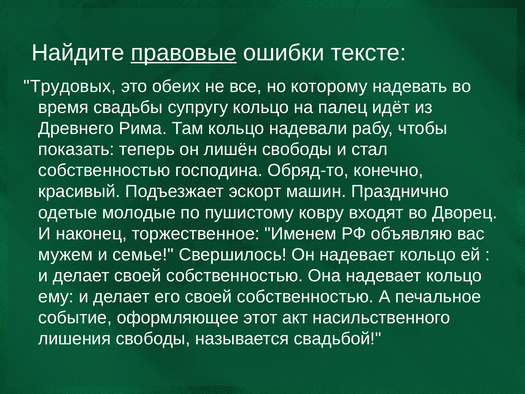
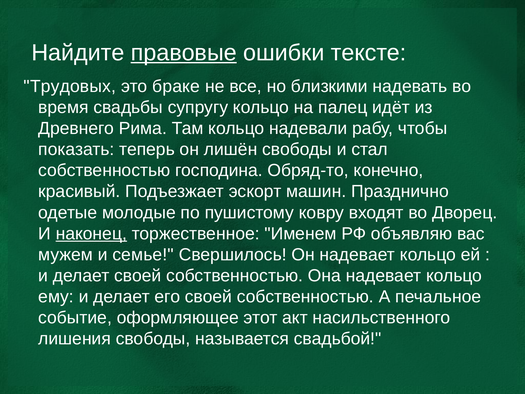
обеих: обеих -> браке (176, 86)
которому: которому -> близкими (329, 86)
наконец underline: none -> present (91, 233)
